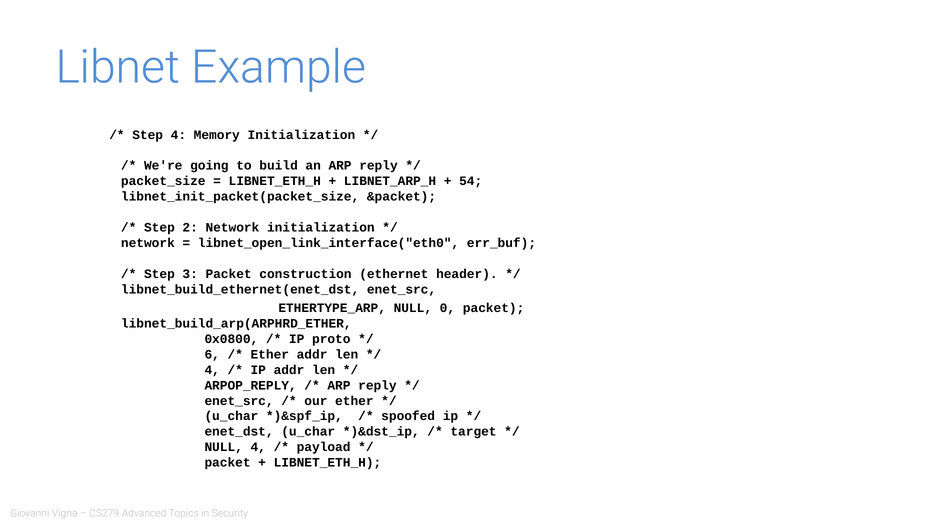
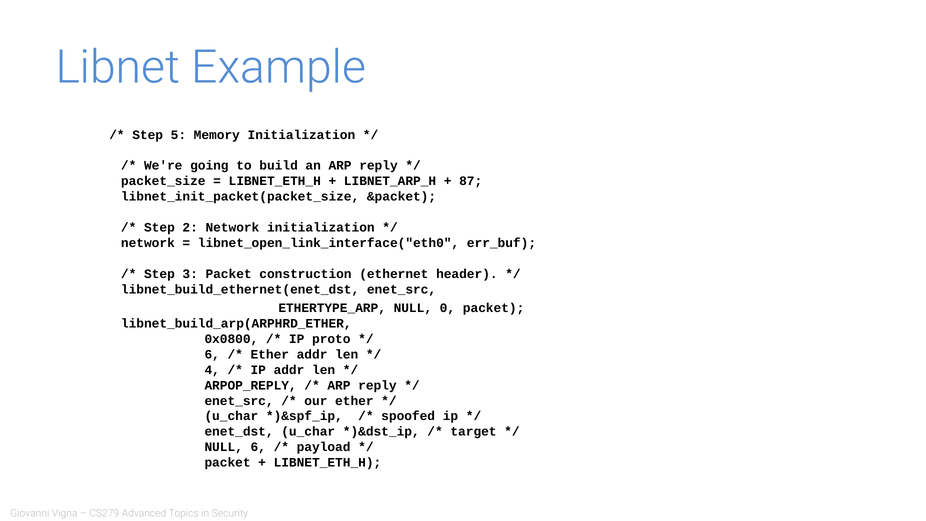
Step 4: 4 -> 5 (178, 135)
54: 54 -> 87 (471, 181)
NULL 4: 4 -> 6 (258, 447)
